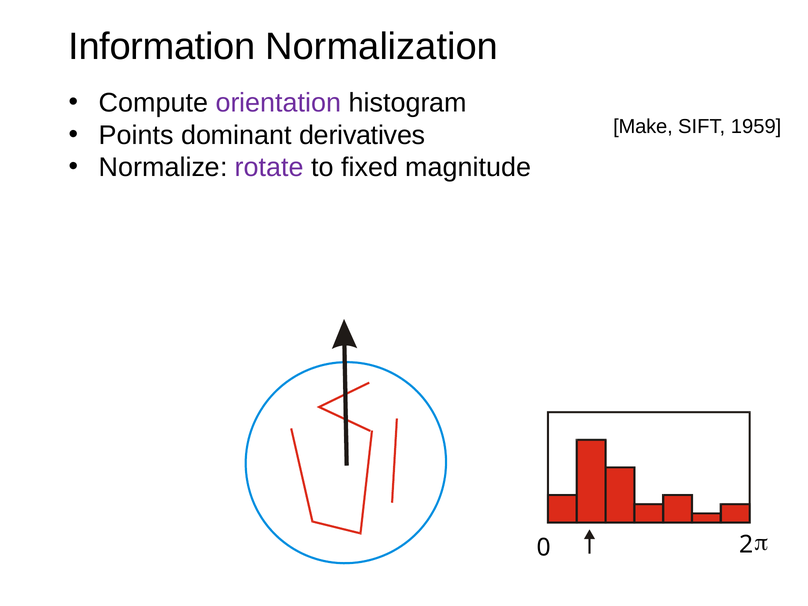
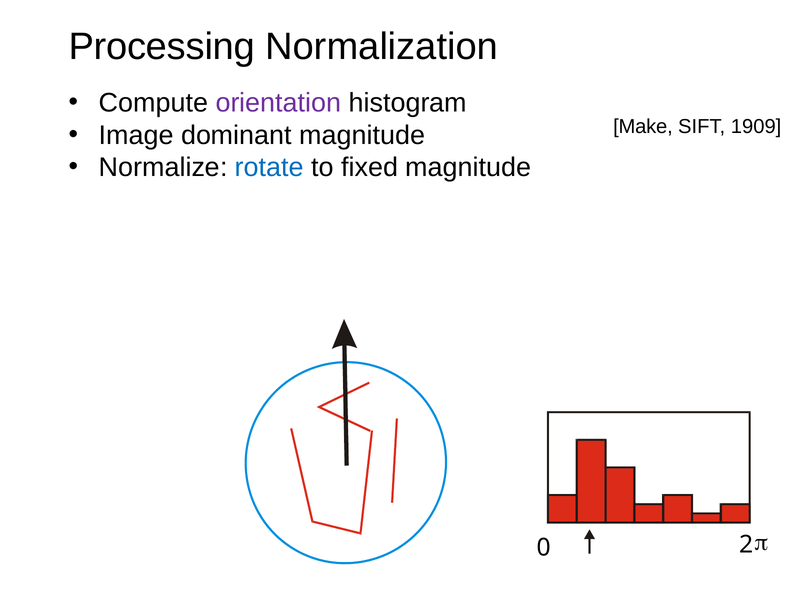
Information: Information -> Processing (162, 46)
1959: 1959 -> 1909 (756, 126)
Points: Points -> Image (136, 135)
dominant derivatives: derivatives -> magnitude (362, 135)
rotate colour: purple -> blue (269, 167)
